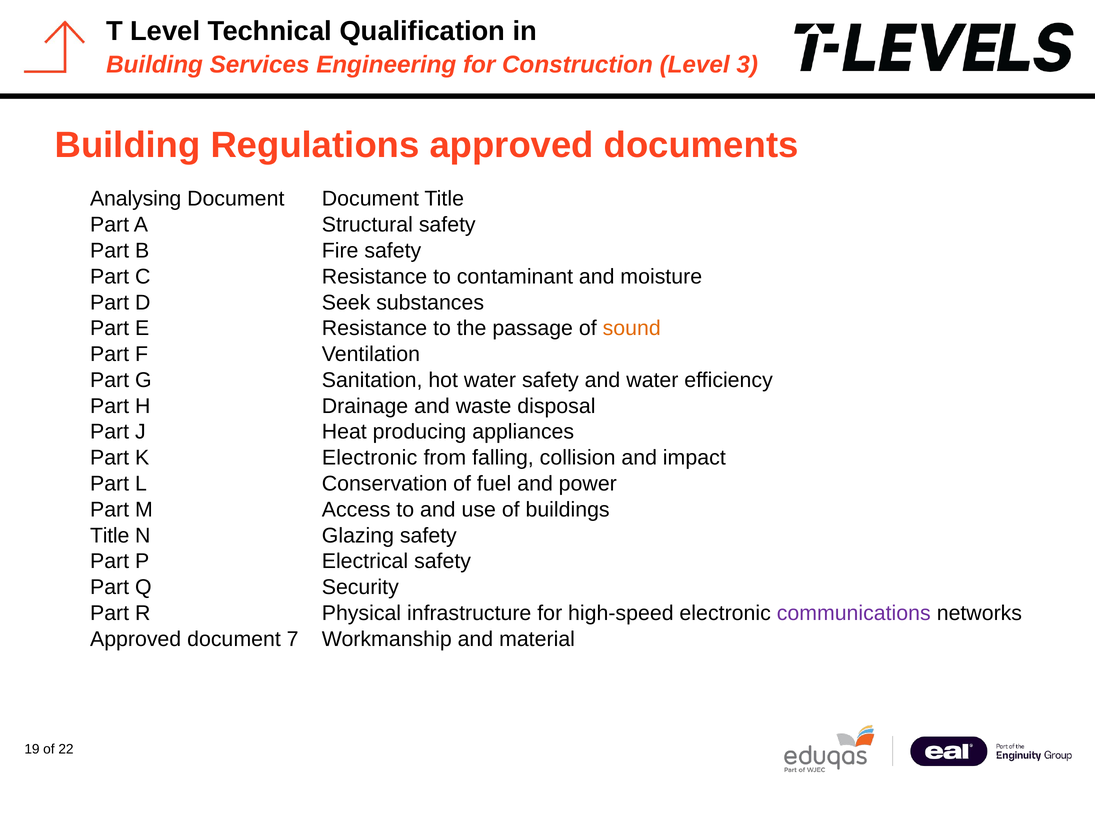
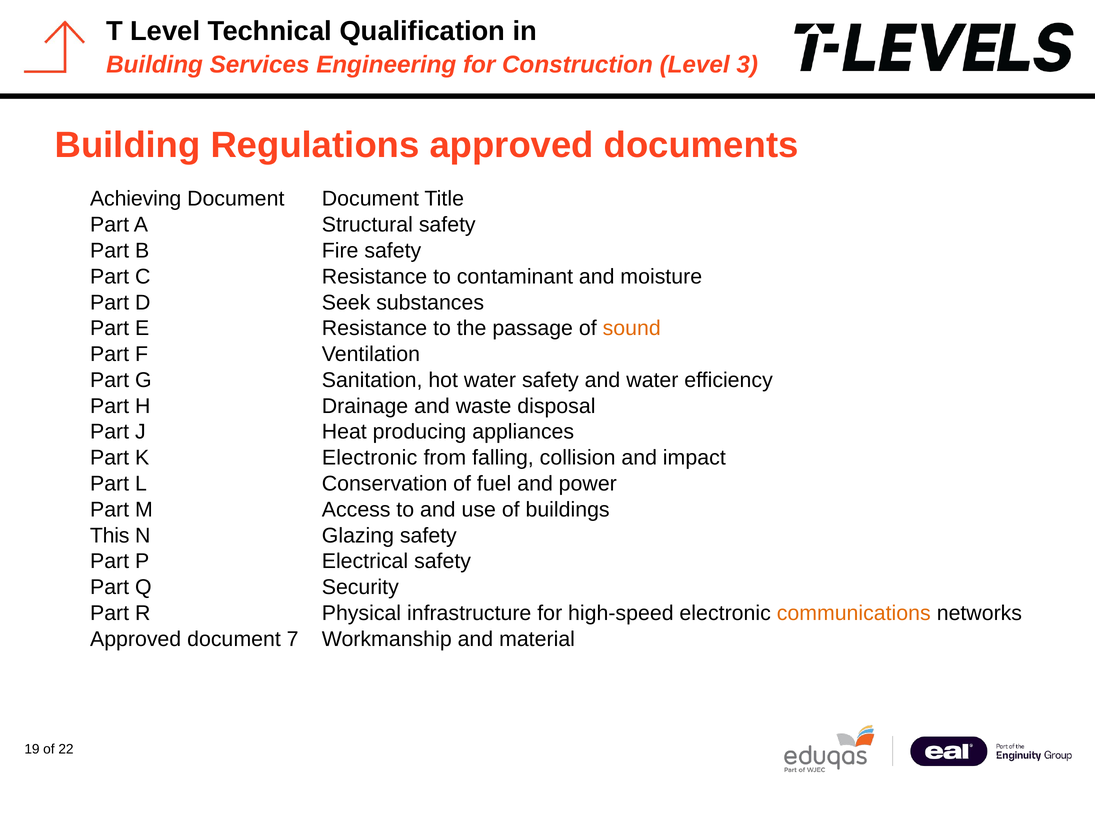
Analysing: Analysing -> Achieving (136, 199)
Title: Title -> This (110, 535)
communications colour: purple -> orange (854, 613)
